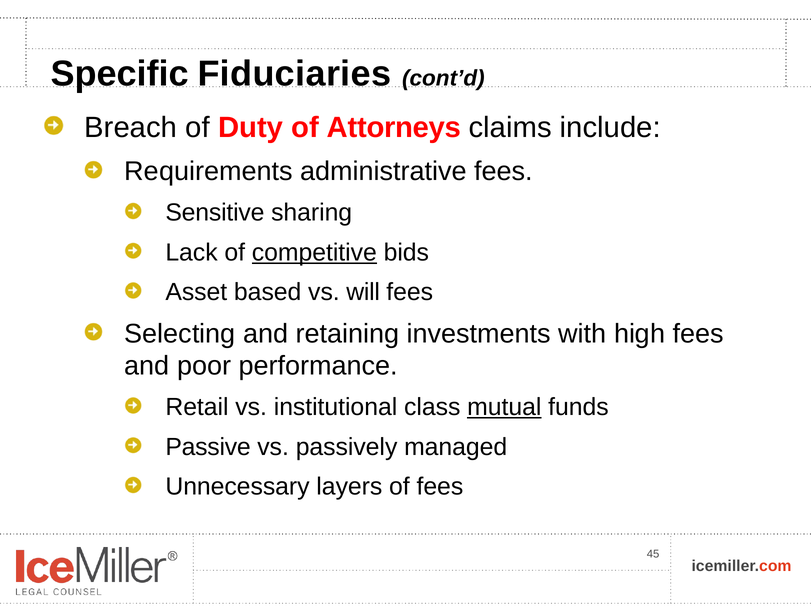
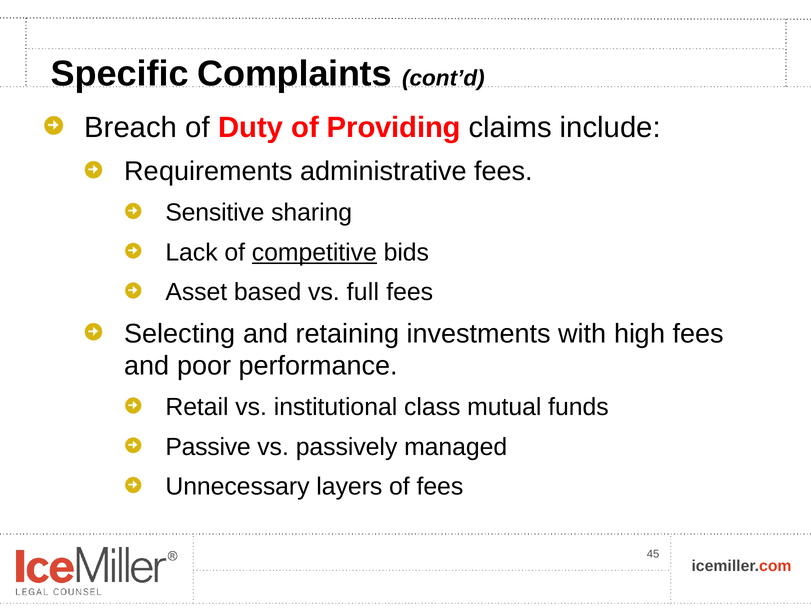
Fiduciaries: Fiduciaries -> Complaints (295, 74)
Attorneys: Attorneys -> Providing (394, 128)
will: will -> full (363, 292)
mutual underline: present -> none (504, 407)
